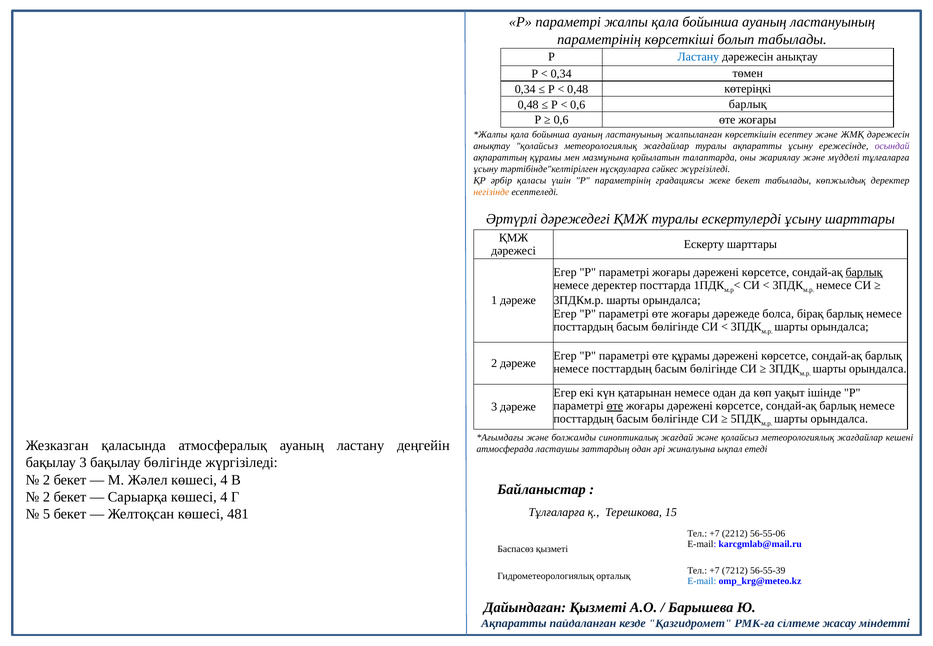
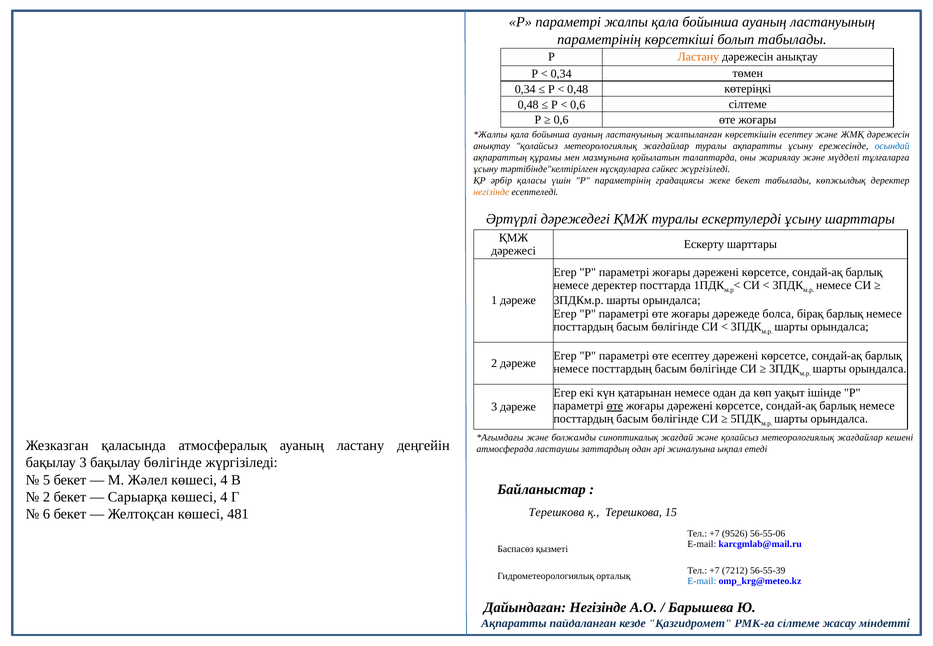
Ластану colour: blue -> orange (698, 57)
0,6 барлық: барлық -> сілтеме (748, 104)
осындай colour: purple -> blue (892, 146)
барлық underline: present -> none (864, 272)
өте құрамы: құрамы -> есептеу (691, 356)
2: 2 -> 5 (47, 480)
Тұлғаларға: Тұлғаларға -> Терешкова (557, 512)
5: 5 -> 6 (47, 514)
2212: 2212 -> 9526 (735, 533)
Дайындаған Қызметі: Қызметі -> Негізінде (598, 607)
